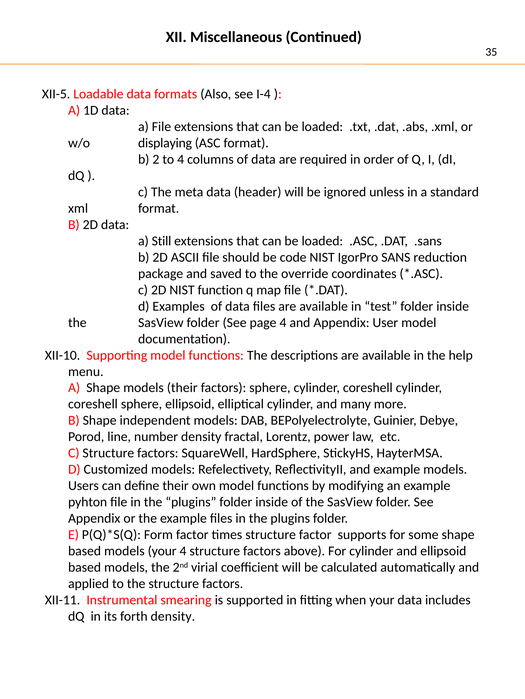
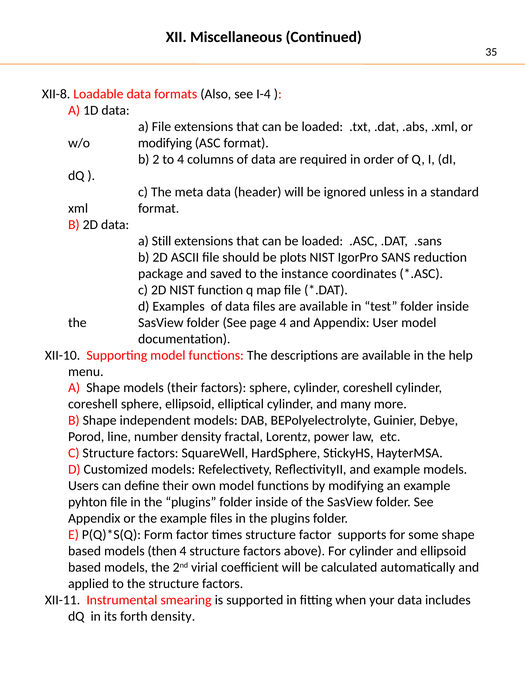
XII-5: XII-5 -> XII-8 (56, 94)
w/o displaying: displaying -> modifying (165, 143)
code: code -> plots (293, 258)
override: override -> instance (305, 274)
models your: your -> then (162, 552)
